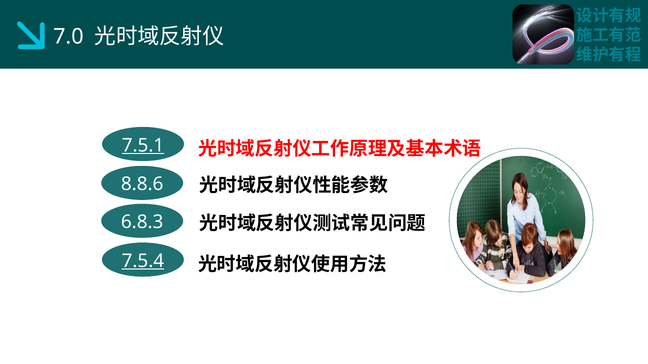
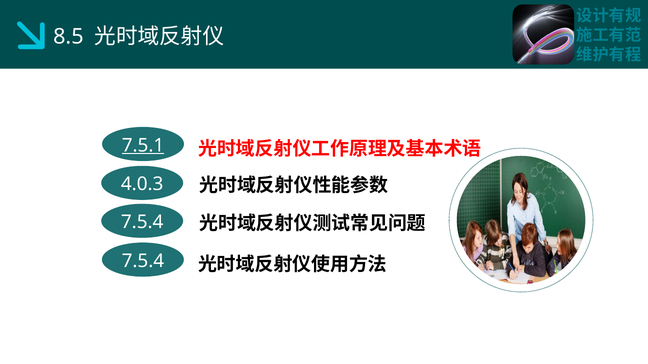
7.0: 7.0 -> 8.5 (68, 37)
8.8.6: 8.8.6 -> 4.0.3 (142, 184)
6.8.3: 6.8.3 -> 7.5.4 (142, 222)
7.5.4 underline: present -> none (143, 261)
